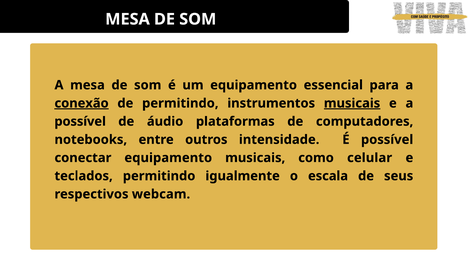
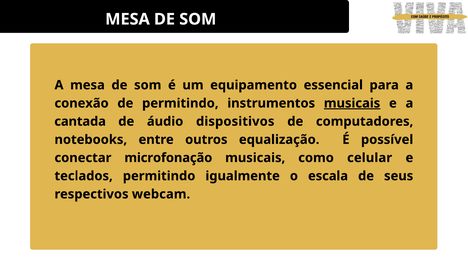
conexão underline: present -> none (82, 103)
possível: possível -> cantada (80, 122)
plataformas: plataformas -> dispositivos (235, 122)
intensidade: intensidade -> equalização (279, 140)
conectar equipamento: equipamento -> microfonação (168, 158)
